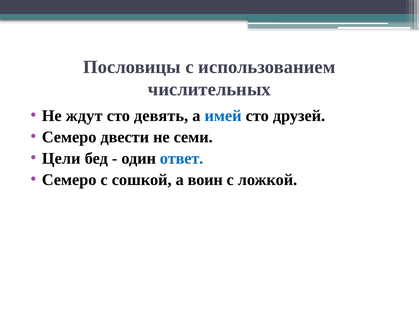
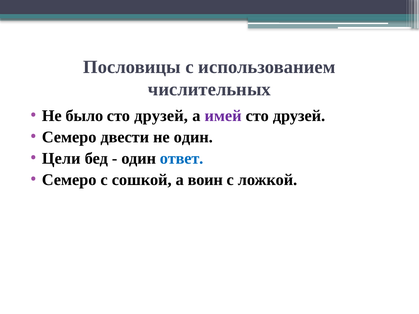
ждут: ждут -> было (84, 116)
девять: девять -> друзей (161, 116)
имей colour: blue -> purple (223, 116)
не семи: семи -> один (193, 137)
